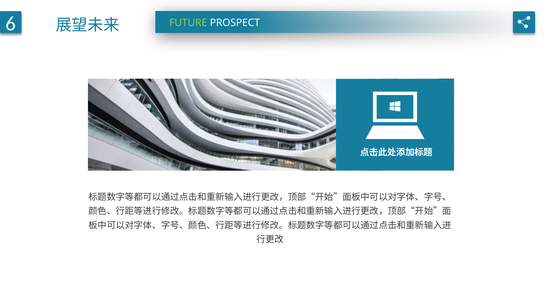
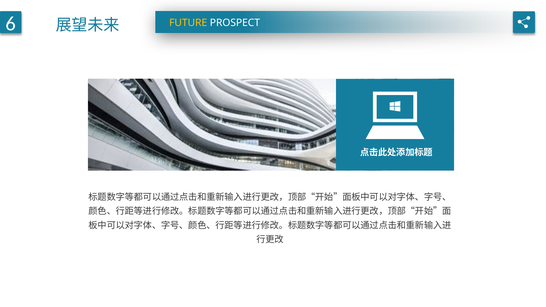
FUTURE colour: light green -> yellow (188, 23)
